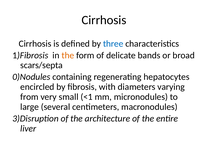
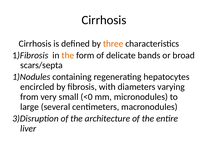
three colour: blue -> orange (113, 44)
0)Nodules: 0)Nodules -> 1)Nodules (31, 77)
<1: <1 -> <0 (87, 97)
